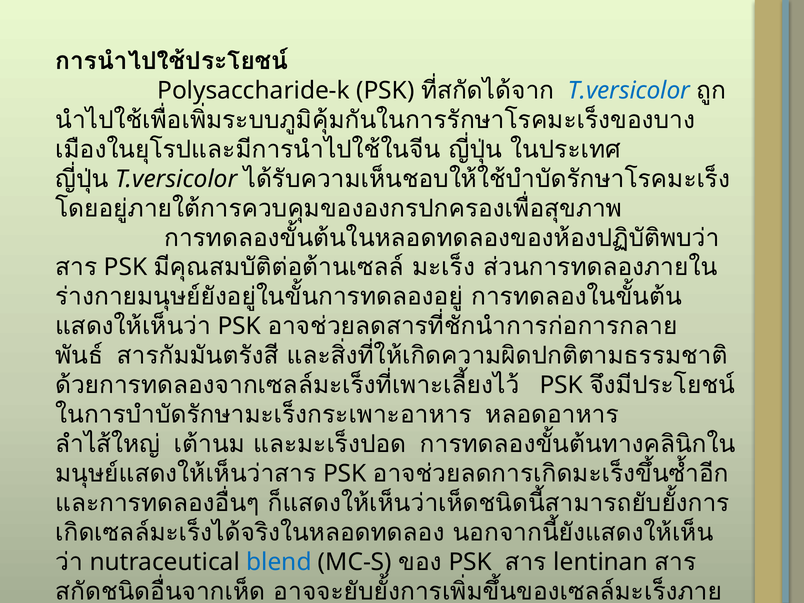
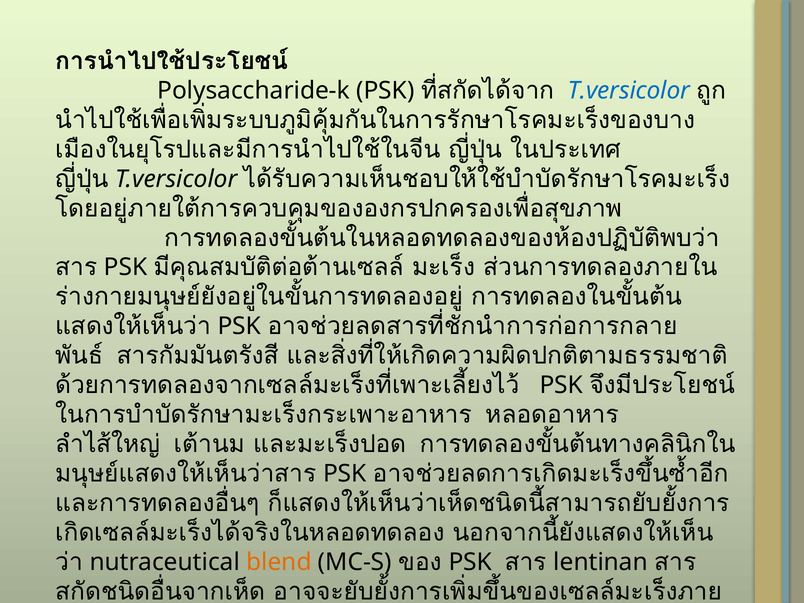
blend colour: blue -> orange (279, 562)
